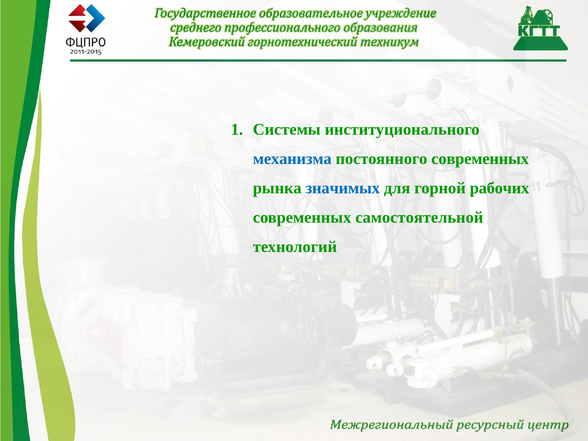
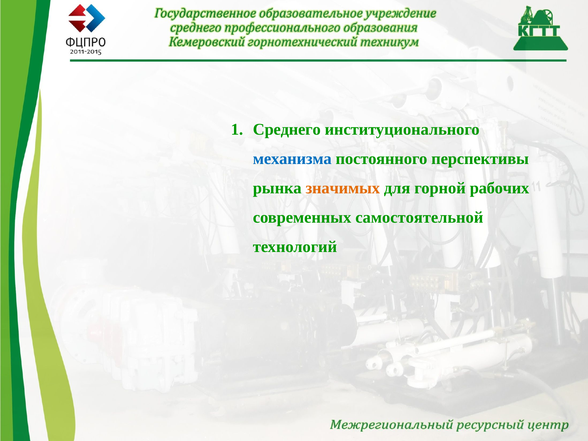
Системы: Системы -> Среднего (287, 129)
постоянного современных: современных -> перспективы (480, 159)
значимых colour: blue -> orange (343, 188)
